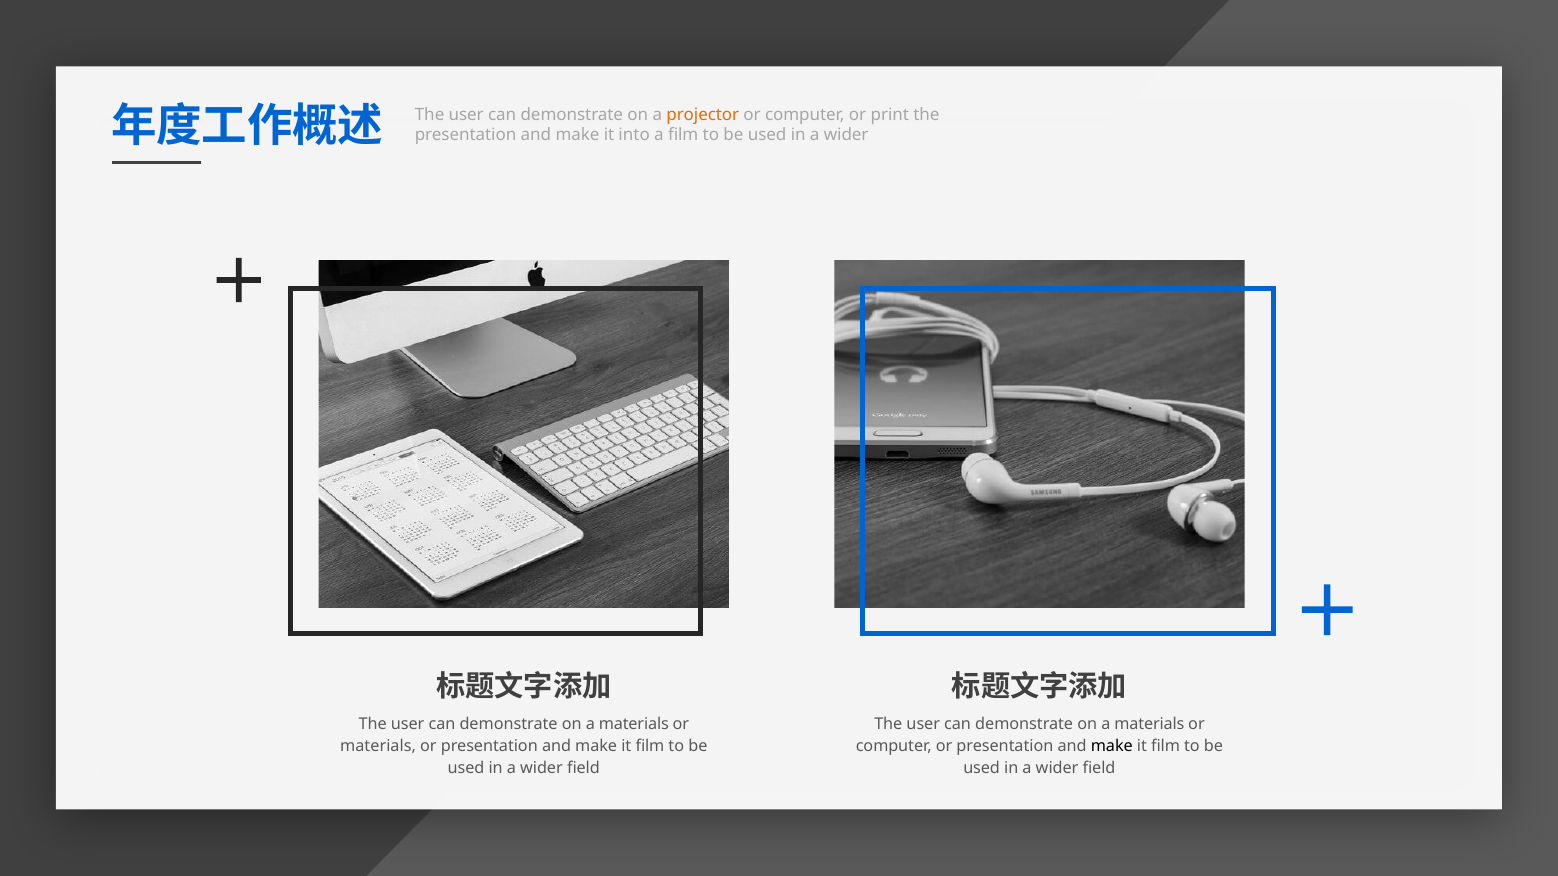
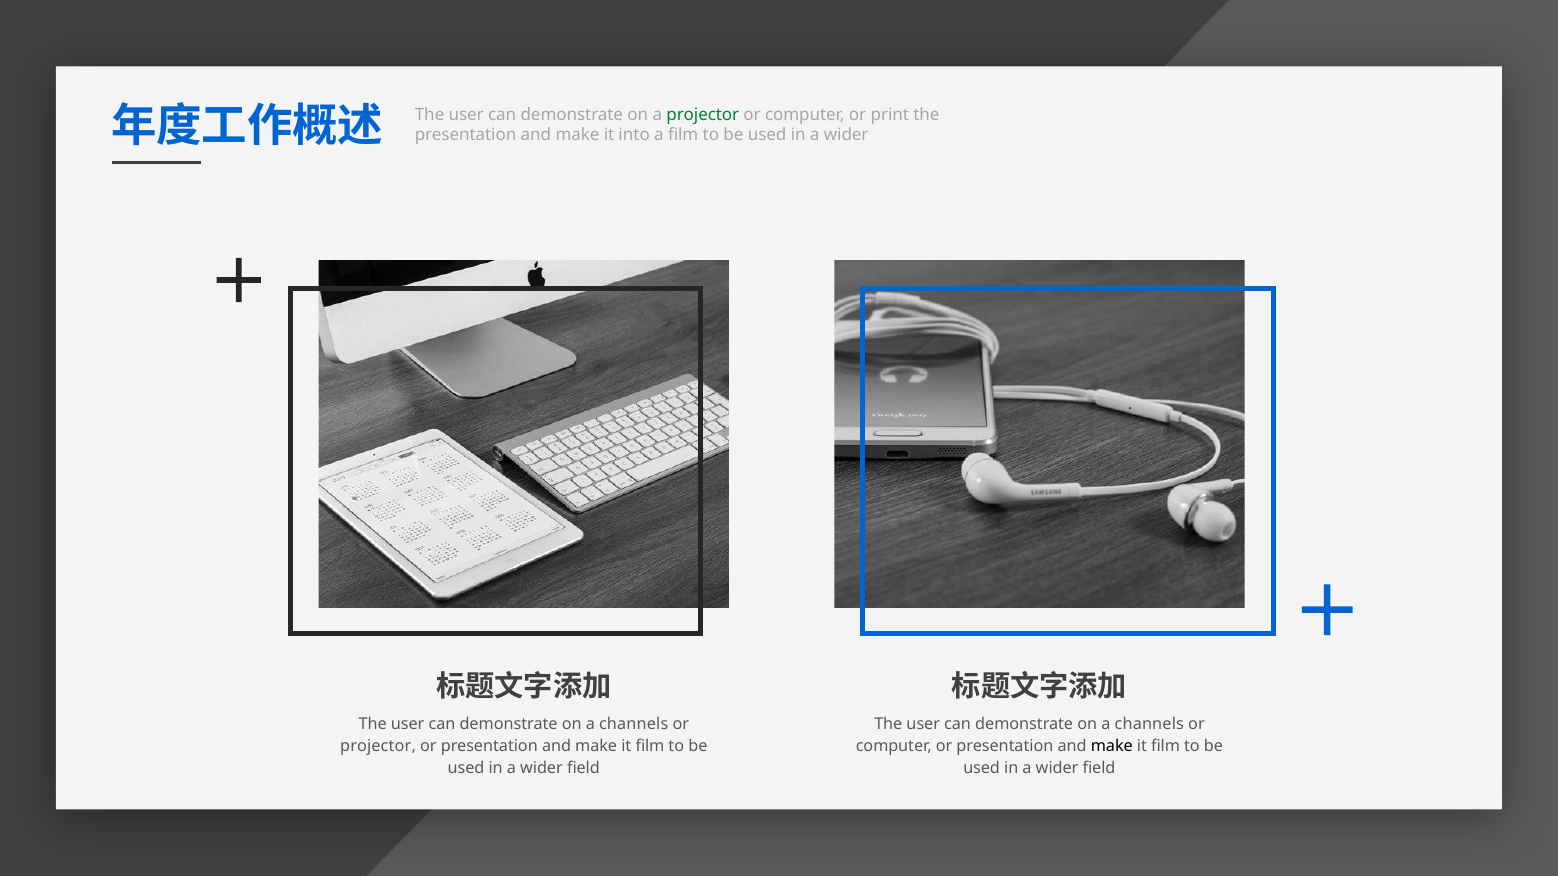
projector colour: orange -> green (703, 115)
materials: materials -> channels (634, 724)
materials: materials -> channels (1149, 724)
materials: materials -> projector (378, 746)
